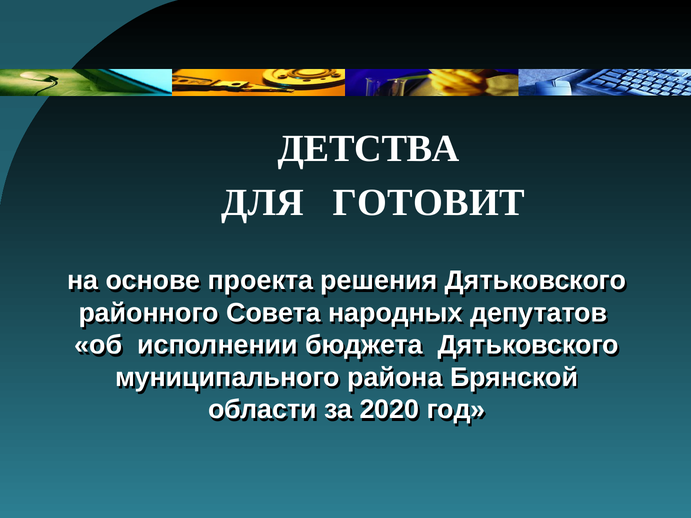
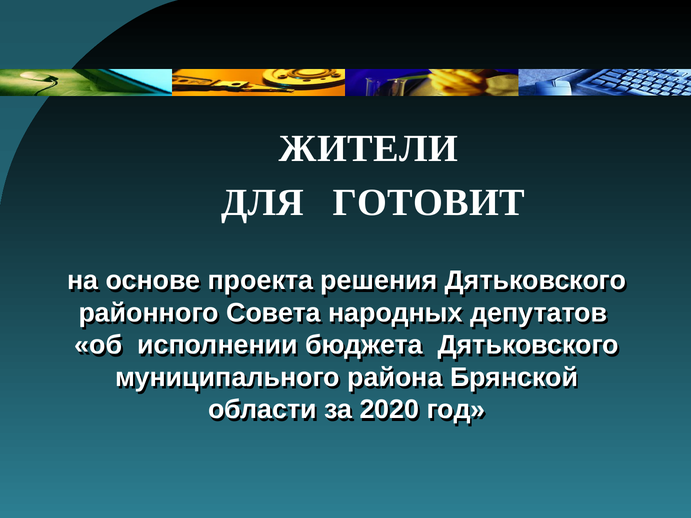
ДЕТСТВА: ДЕТСТВА -> ЖИТЕЛИ (368, 149)
